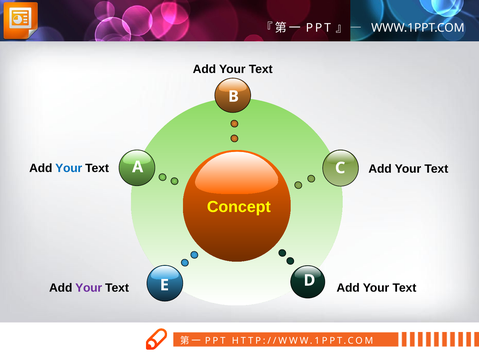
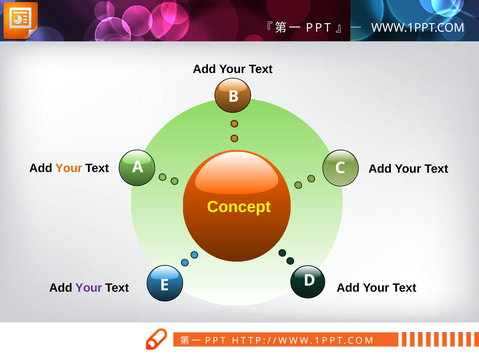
Your colour: blue -> orange (69, 168)
